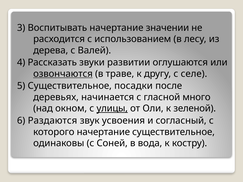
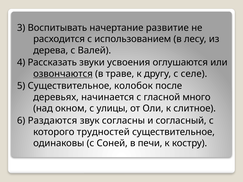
значении: значении -> развитие (167, 28)
развитии: развитии -> усвоения (129, 63)
посадки: посадки -> колобок (133, 86)
улицы underline: present -> none (112, 109)
зеленой: зеленой -> слитное (195, 109)
усвоения: усвоения -> согласны (123, 121)
которого начертание: начертание -> трудностей (103, 132)
вода: вода -> печи (150, 143)
